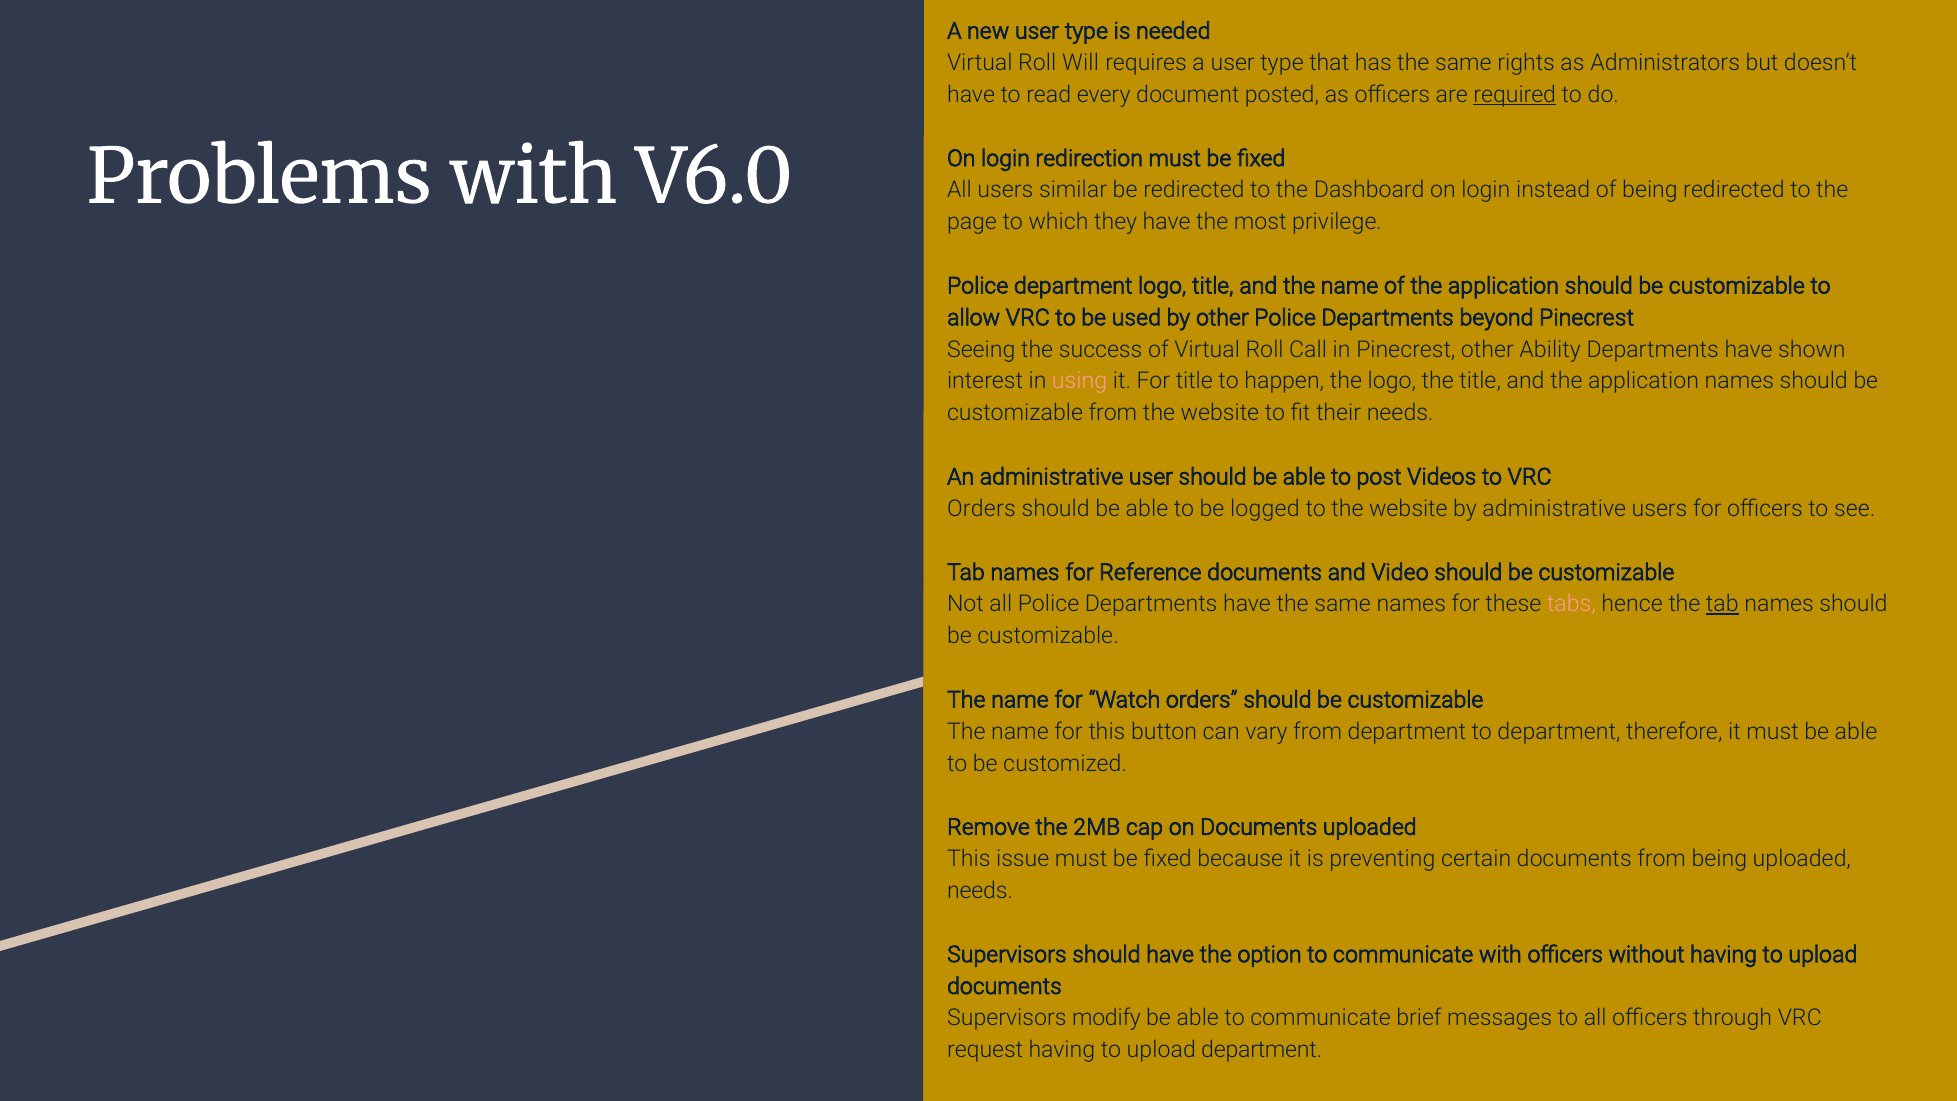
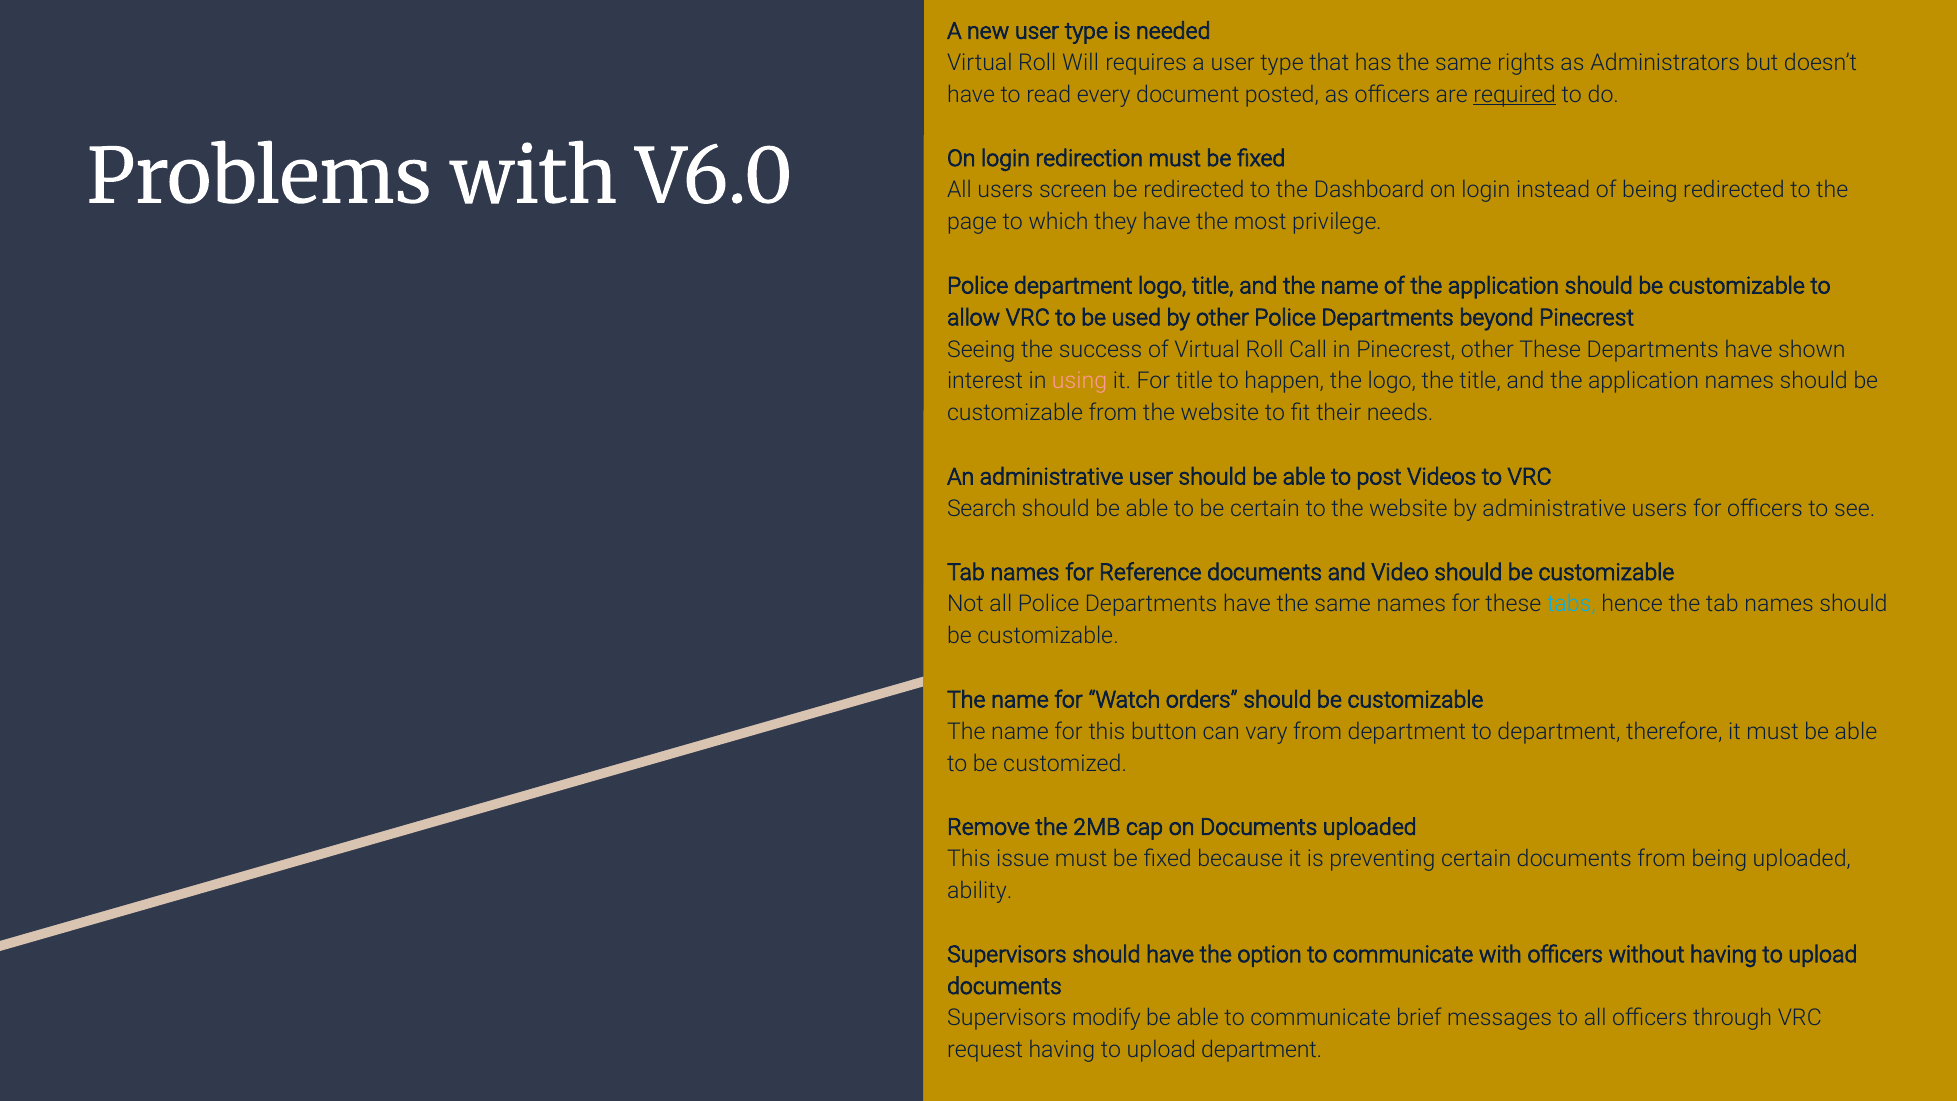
similar: similar -> screen (1073, 190)
other Ability: Ability -> These (1550, 349)
Orders: Orders -> Search (982, 509)
be logged: logged -> certain (1265, 509)
tabs colour: pink -> light blue (1571, 604)
tab underline: present -> none (1722, 604)
needs: needs -> ability (980, 891)
